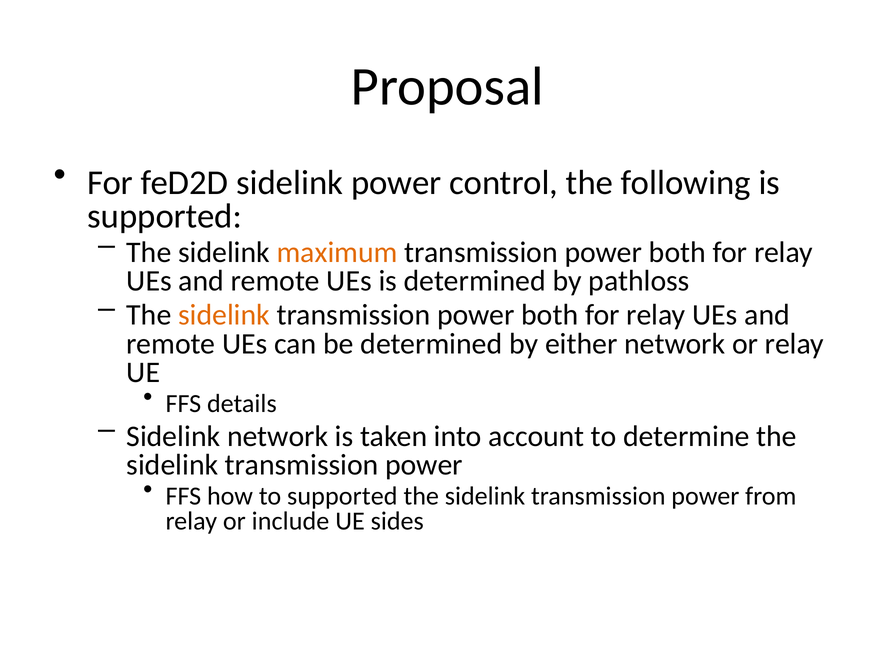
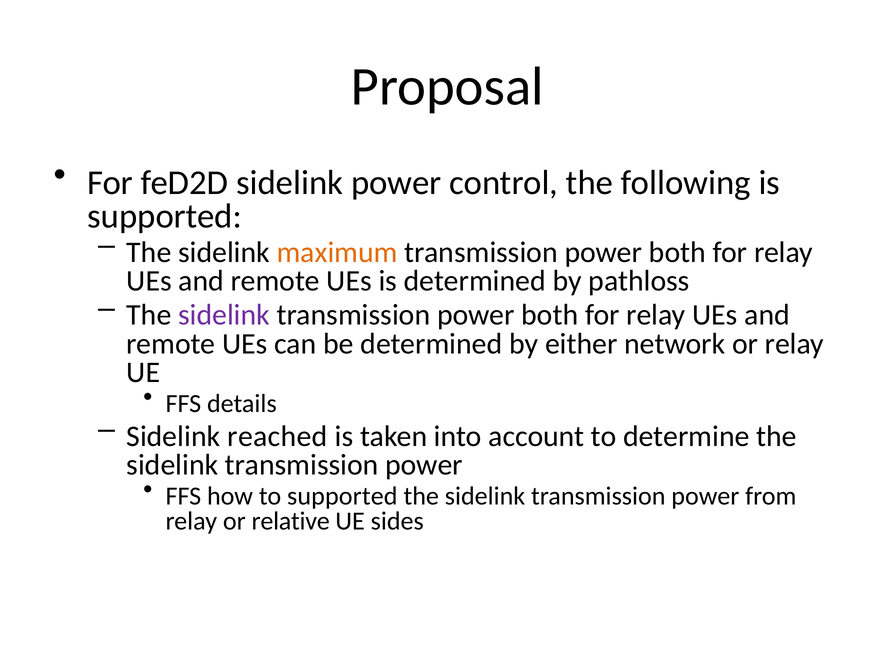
sidelink colour: orange -> purple (224, 315)
Sidelink network: network -> reached (277, 437)
include: include -> relative (291, 521)
